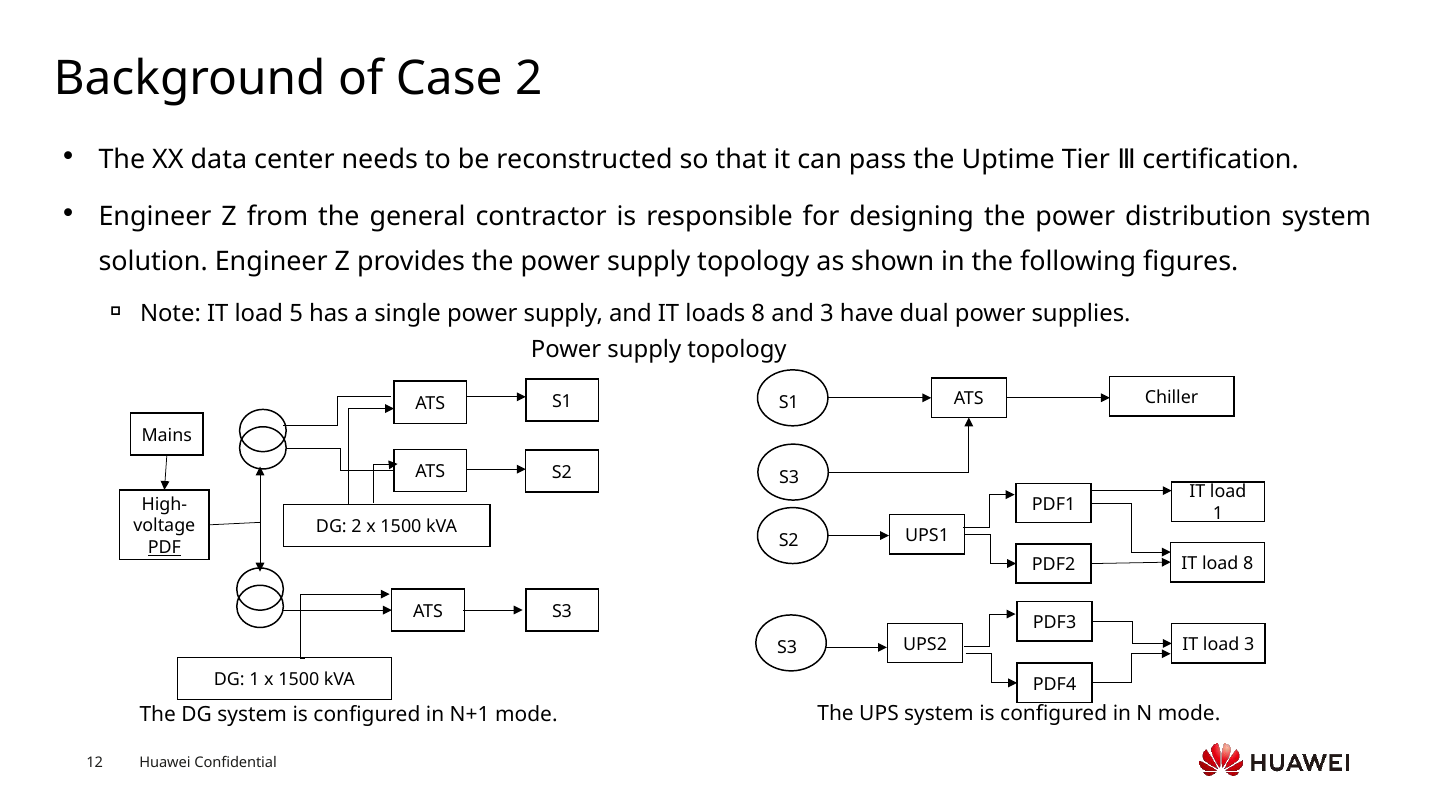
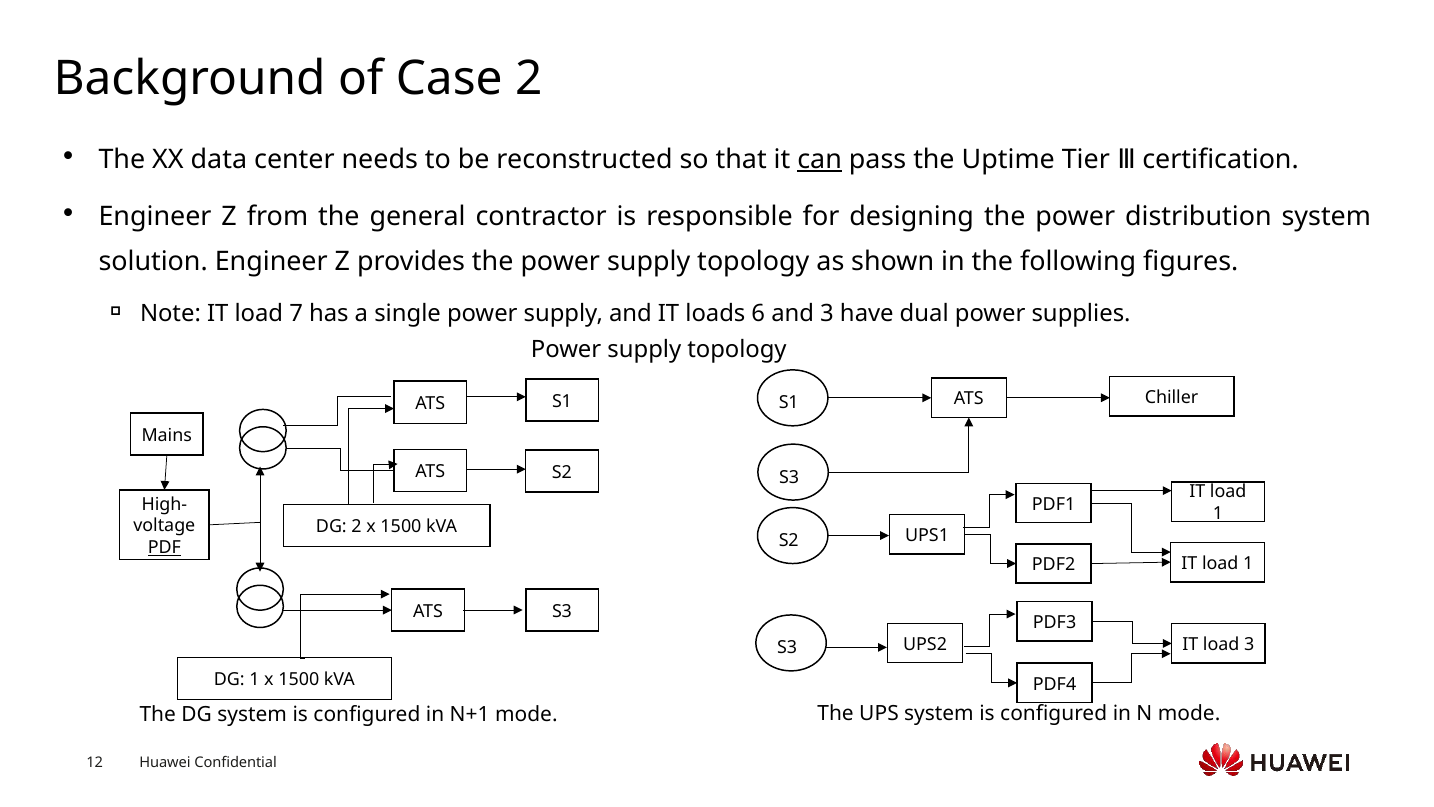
can underline: none -> present (820, 159)
5: 5 -> 7 (296, 314)
loads 8: 8 -> 6 (758, 314)
8: 8 -> 1 (1248, 563)
